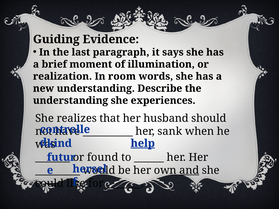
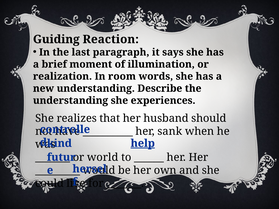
Evidence: Evidence -> Reaction (111, 39)
found: found -> world (103, 157)
and underline: present -> none (189, 170)
